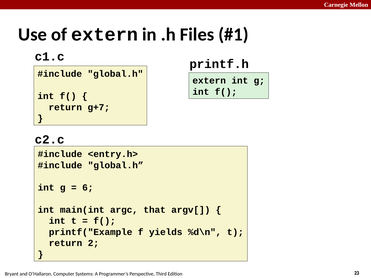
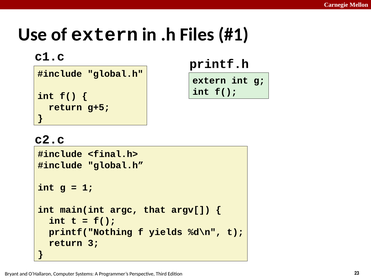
g+7: g+7 -> g+5 (99, 107)
<entry.h>: <entry.h> -> <final.h> (113, 154)
6: 6 -> 1 (88, 188)
printf("Example: printf("Example -> printf("Nothing (91, 232)
2: 2 -> 3 (93, 243)
